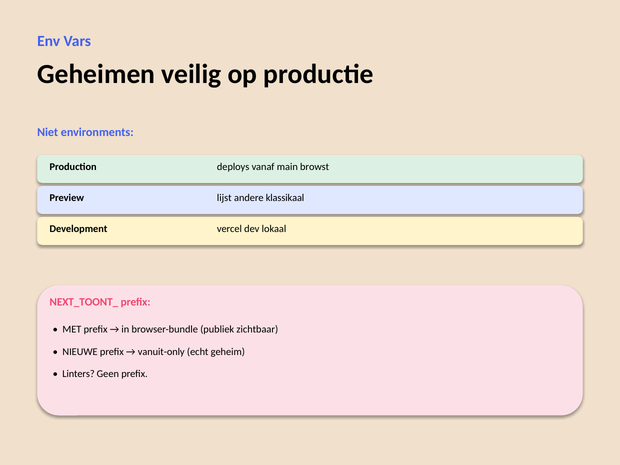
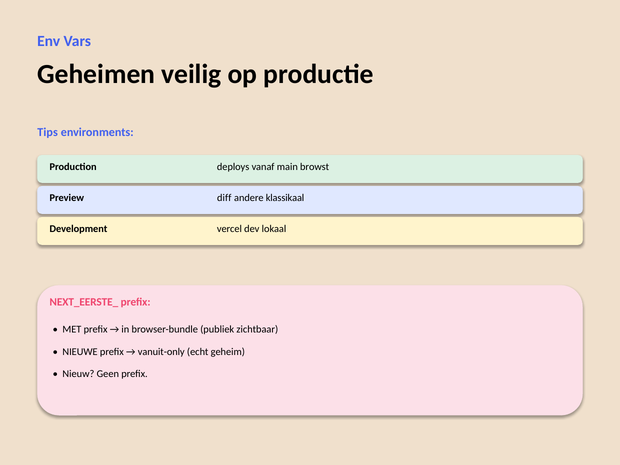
Niet: Niet -> Tips (48, 132)
lijst: lijst -> diff (224, 198)
NEXT_TOONT_: NEXT_TOONT_ -> NEXT_EERSTE_ (84, 302)
Linters: Linters -> Nieuw (78, 374)
